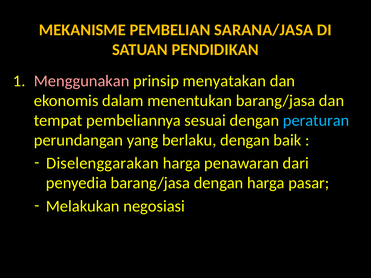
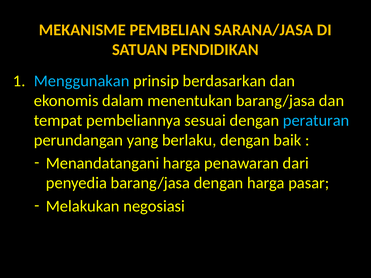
Menggunakan colour: pink -> light blue (82, 81)
menyatakan: menyatakan -> berdasarkan (224, 81)
Diselenggarakan: Diselenggarakan -> Menandatangani (103, 163)
